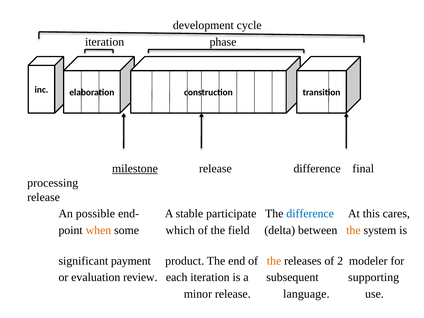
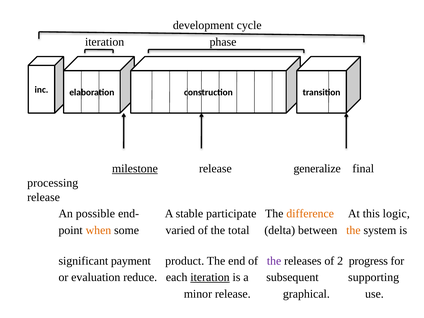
release difference: difference -> generalize (317, 169)
difference colour: blue -> orange (310, 214)
cares: cares -> logic (396, 214)
which: which -> varied (180, 230)
field: field -> total (239, 230)
the colour: orange -> purple (274, 261)
modeler: modeler -> progress (368, 261)
review: review -> reduce (140, 277)
iteration underline: none -> present (210, 277)
language: language -> graphical (306, 294)
